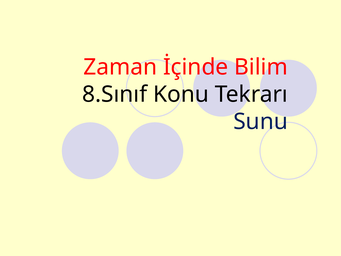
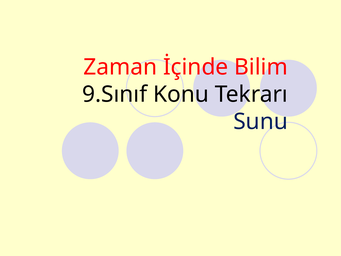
8.Sınıf: 8.Sınıf -> 9.Sınıf (115, 94)
